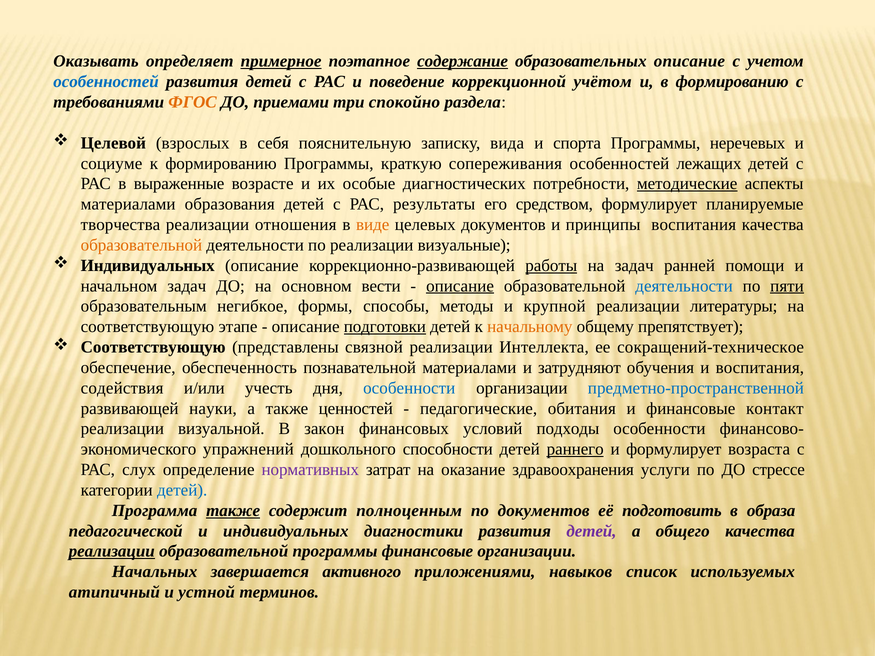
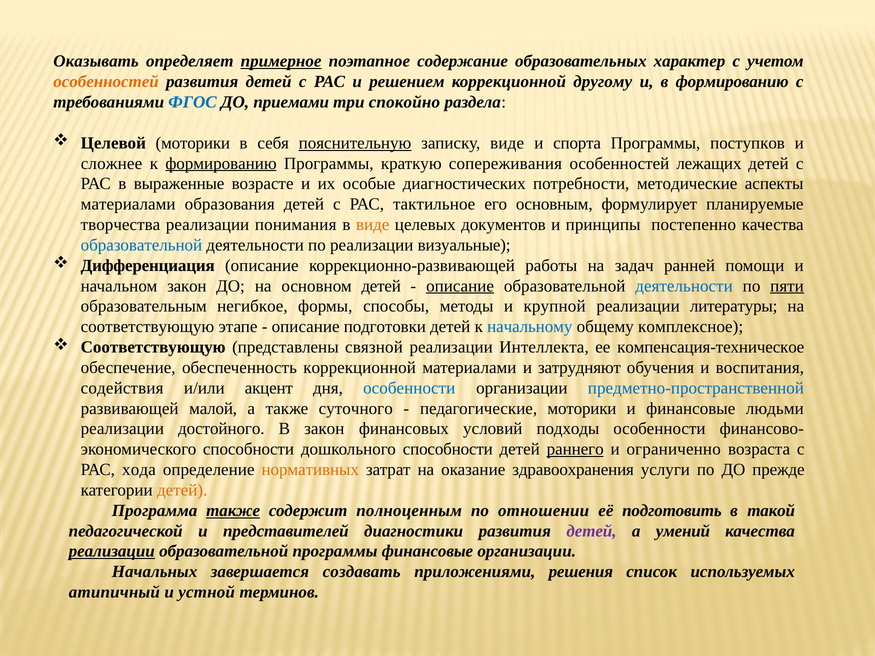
содержание underline: present -> none (463, 61)
образовательных описание: описание -> характер (690, 61)
особенностей colour: blue -> orange (106, 82)
поведение: поведение -> решением (407, 82)
учётом: учётом -> другому (603, 82)
ФГОС colour: orange -> blue (193, 102)
Целевой взрослых: взрослых -> моторики (193, 143)
пояснительную underline: none -> present (355, 143)
записку вида: вида -> виде (507, 143)
неречевых: неречевых -> поступков (748, 143)
социуме: социуме -> сложнее (111, 163)
формированию underline: none -> present (221, 163)
методические underline: present -> none (687, 184)
результаты: результаты -> тактильное (434, 204)
средством: средством -> основным (554, 204)
отношения: отношения -> понимания (296, 225)
принципы воспитания: воспитания -> постепенно (694, 225)
образовательной colour: orange -> blue (141, 245)
Индивидуальных: Индивидуальных -> Дифференциация (148, 266)
работы underline: present -> none (551, 266)
начальном задач: задач -> закон (187, 286)
основном вести: вести -> детей (381, 286)
подготовки underline: present -> none (385, 327)
начальному colour: orange -> blue (530, 327)
препятствует: препятствует -> комплексное (691, 327)
сокращений-техническое: сокращений-техническое -> компенсация-техническое (711, 347)
обеспеченность познавательной: познавательной -> коррекционной (360, 368)
учесть: учесть -> акцент (269, 388)
науки: науки -> малой (213, 409)
ценностей: ценностей -> суточного (356, 409)
педагогические обитания: обитания -> моторики (582, 409)
контакт: контакт -> людьми (775, 409)
визуальной: визуальной -> достойного (221, 429)
упражнений: упражнений -> способности (248, 449)
и формулирует: формулирует -> ограниченно (674, 449)
слух: слух -> хода (139, 470)
нормативных colour: purple -> orange (310, 470)
стрессе: стрессе -> прежде (778, 470)
детей colour: blue -> orange (182, 490)
по документов: документов -> отношении (544, 511)
образа: образа -> такой (771, 511)
и индивидуальных: индивидуальных -> представителей (286, 531)
общего: общего -> умений (683, 531)
активного: активного -> создавать (362, 572)
навыков: навыков -> решения (581, 572)
